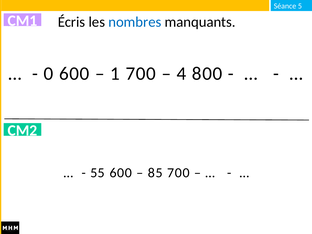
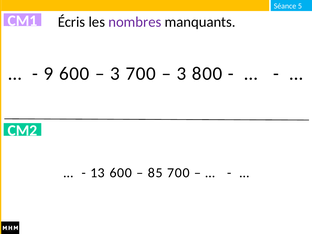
nombres colour: blue -> purple (135, 22)
0: 0 -> 9 (49, 74)
1: 1 -> 3 (115, 74)
4: 4 -> 3 (181, 74)
55: 55 -> 13 (98, 173)
